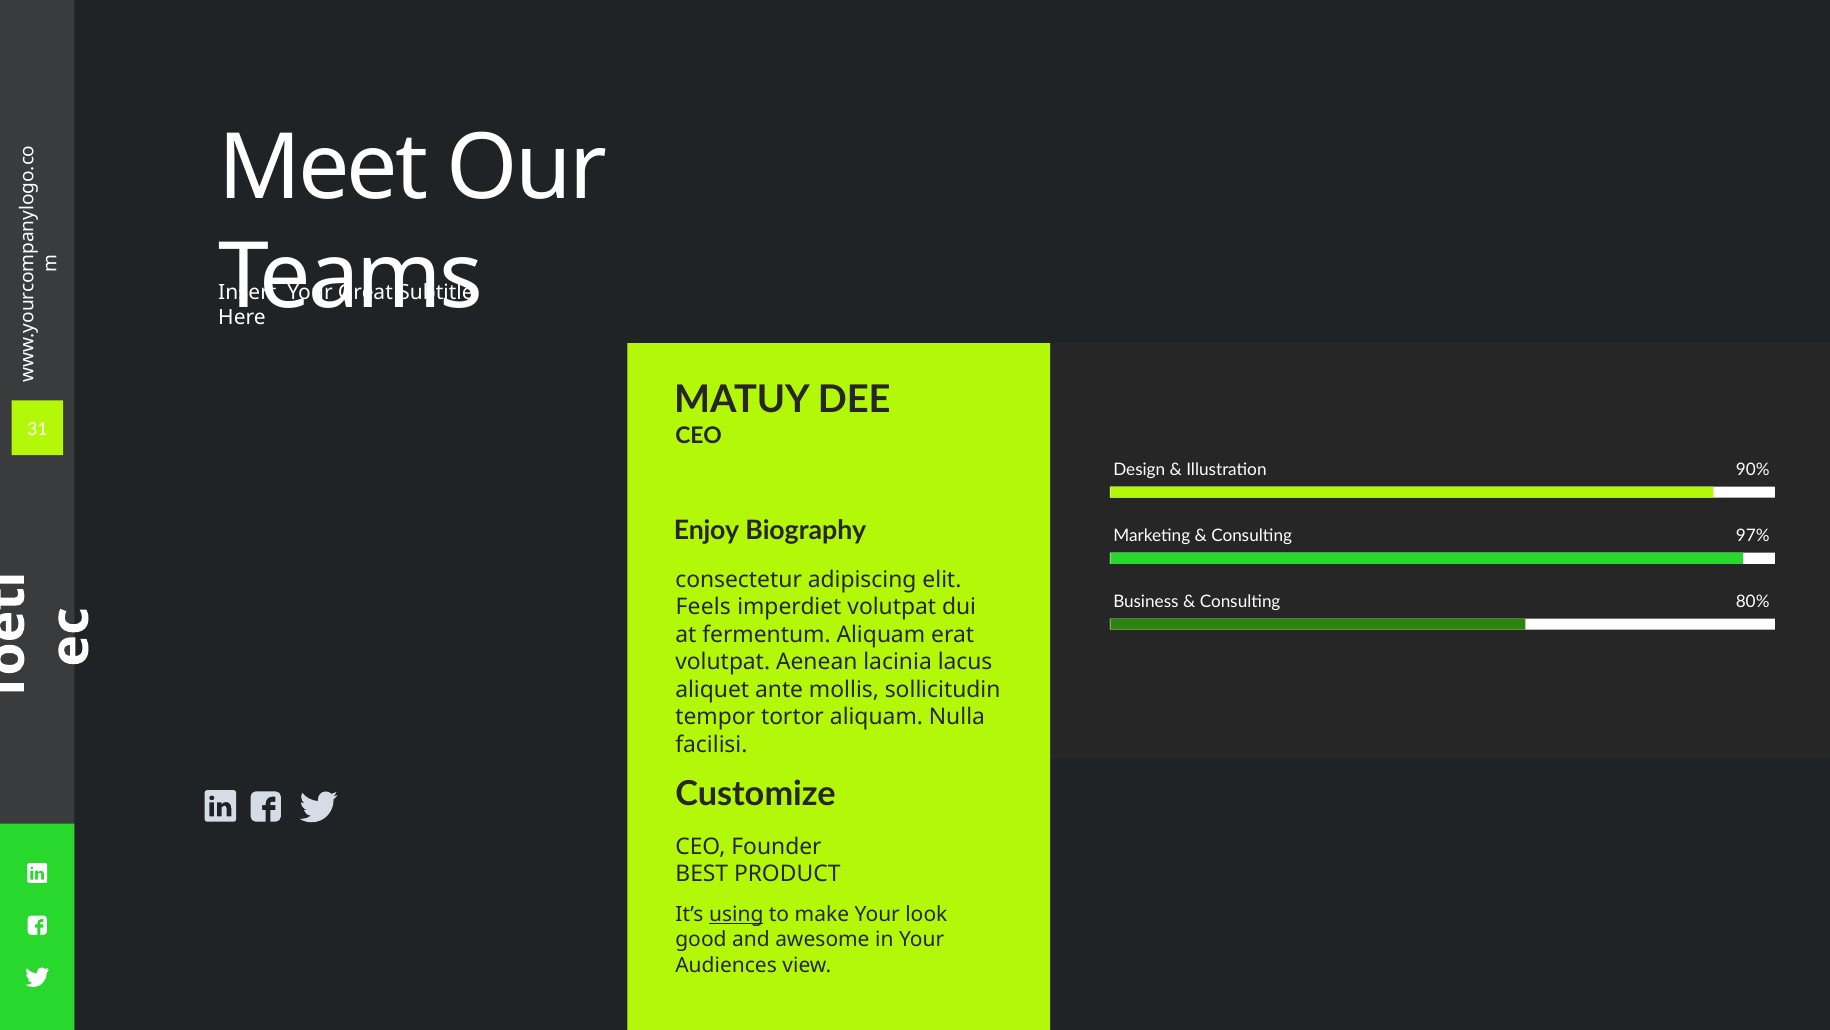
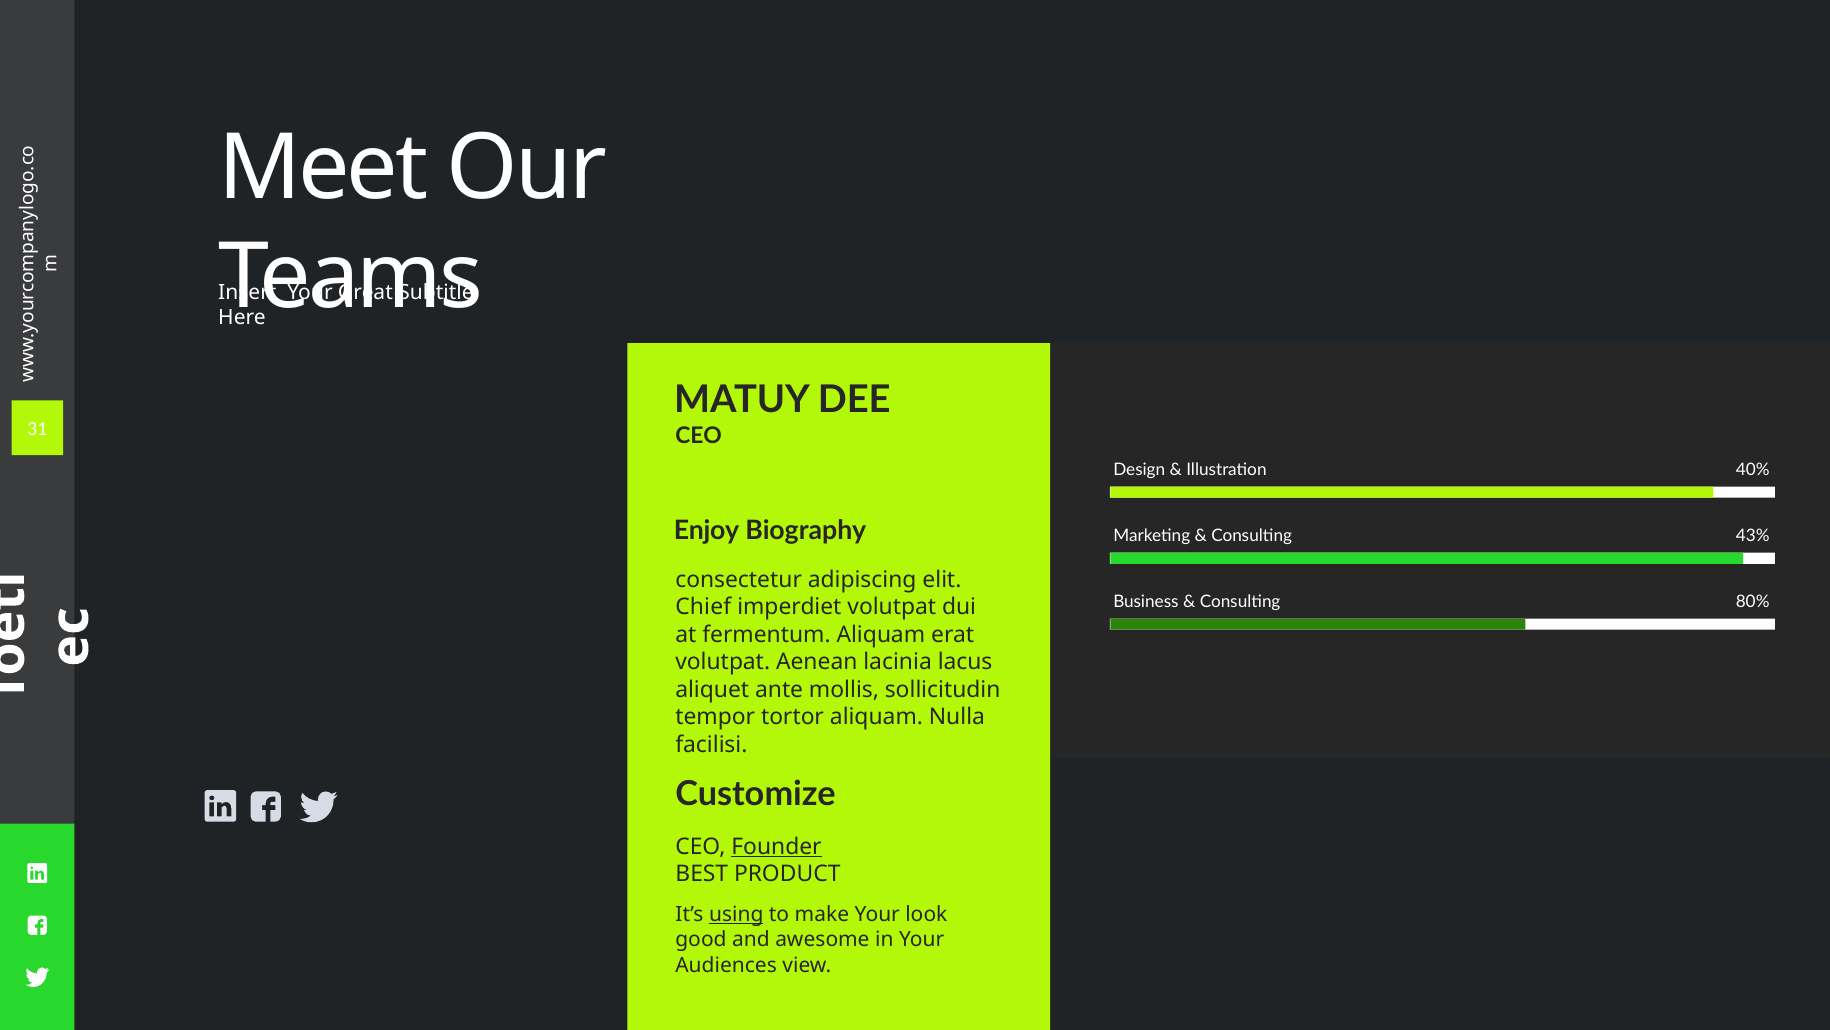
90%: 90% -> 40% (1753, 470)
97%: 97% -> 43% (1753, 536)
Feels: Feels -> Chief (703, 607)
Founder underline: none -> present (777, 846)
